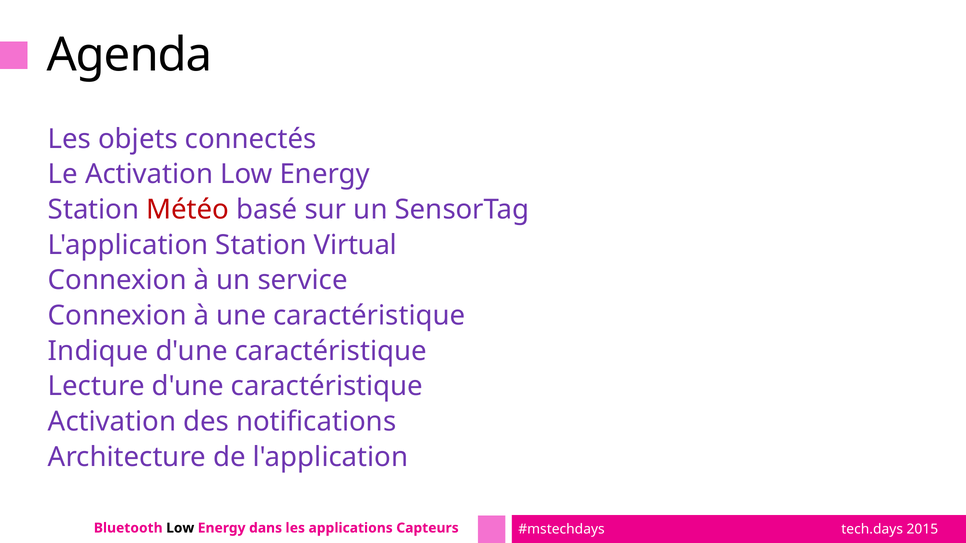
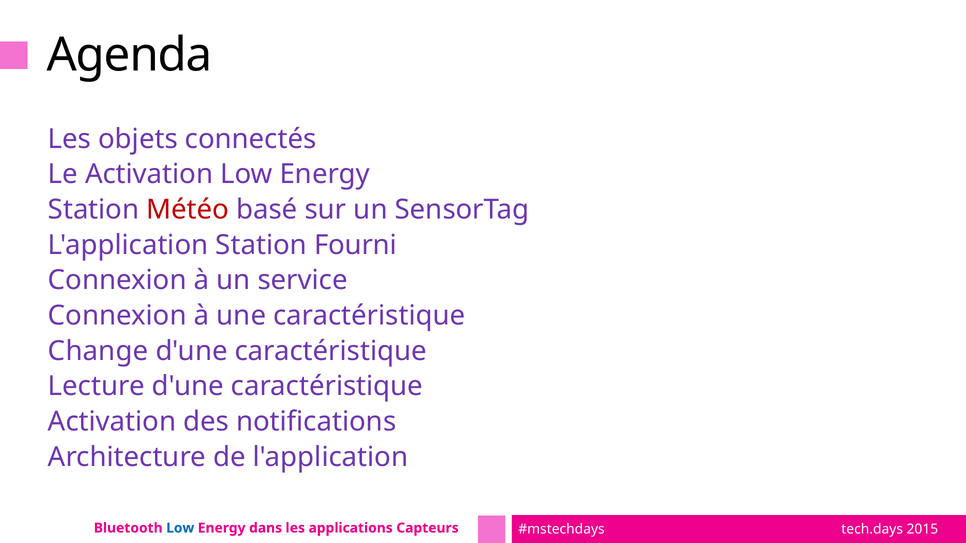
Virtual: Virtual -> Fourni (355, 245)
Indique: Indique -> Change (98, 351)
Low colour: black -> blue (180, 528)
